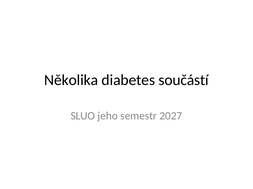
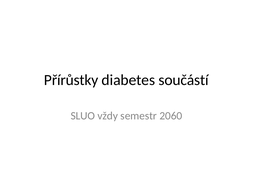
Několika: Několika -> Přírůstky (71, 80)
jeho: jeho -> vždy (108, 116)
2027: 2027 -> 2060 (171, 116)
